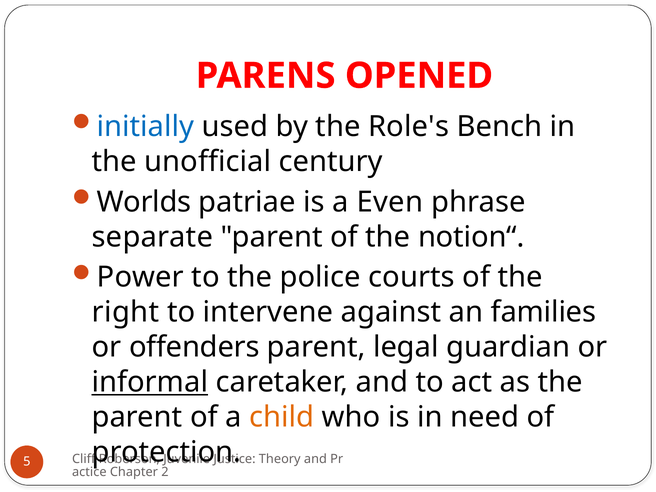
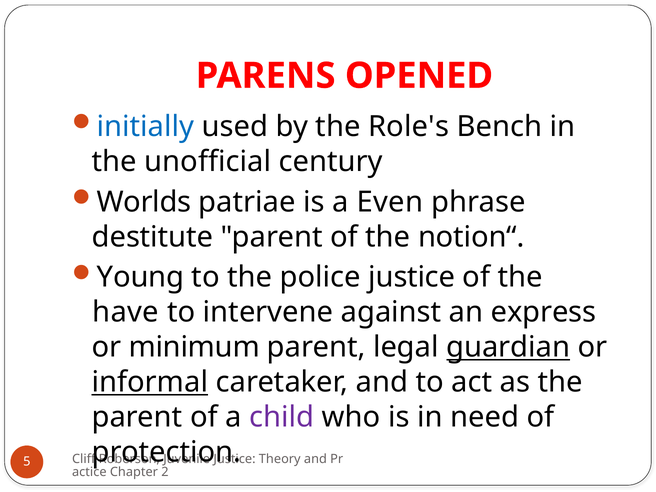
separate: separate -> destitute (153, 237)
Power: Power -> Young (140, 277)
police courts: courts -> justice (412, 277)
right: right -> have (126, 312)
families: families -> express (544, 312)
offenders: offenders -> minimum (194, 347)
guardian underline: none -> present (508, 347)
child colour: orange -> purple (282, 417)
